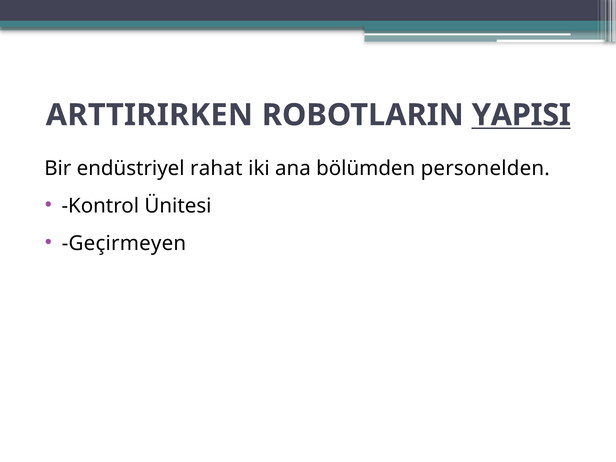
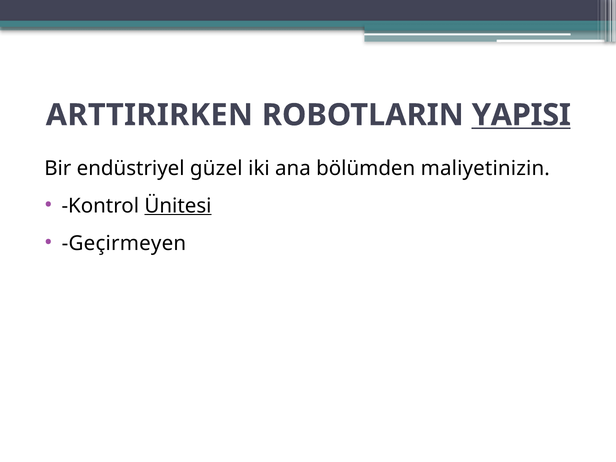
rahat: rahat -> güzel (216, 168)
personelden: personelden -> maliyetinizin (485, 168)
Ünitesi underline: none -> present (178, 206)
